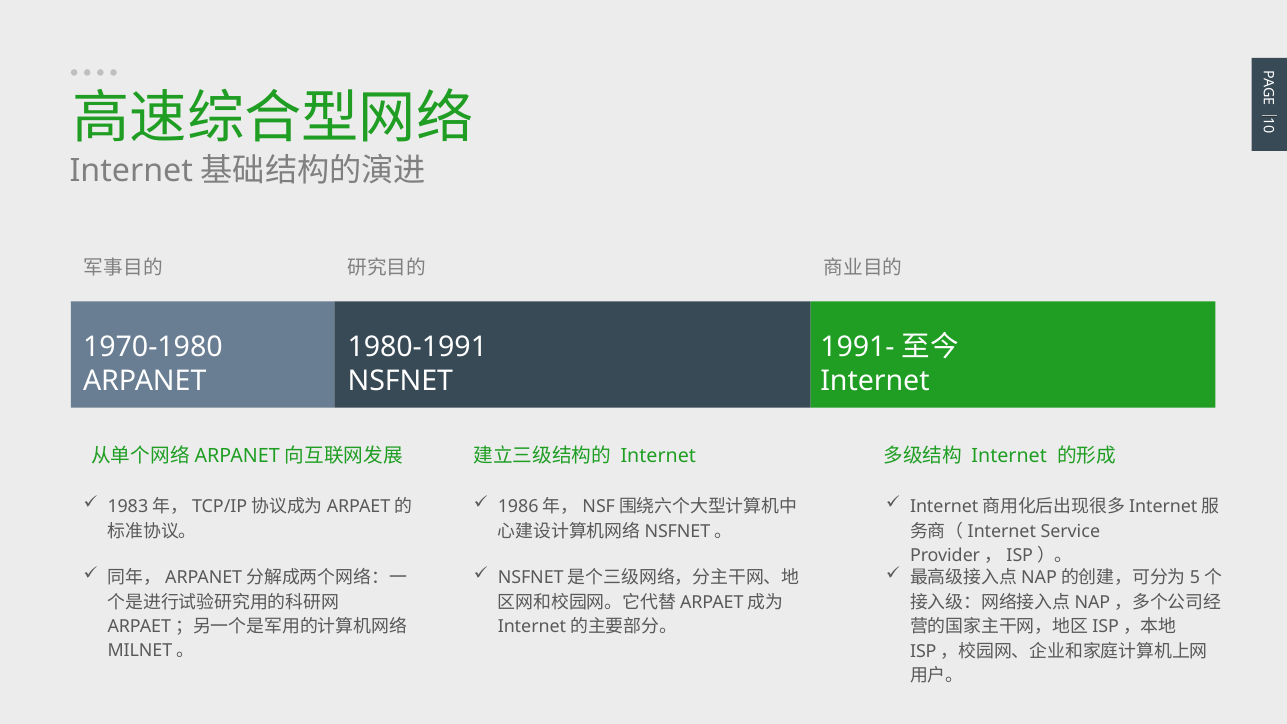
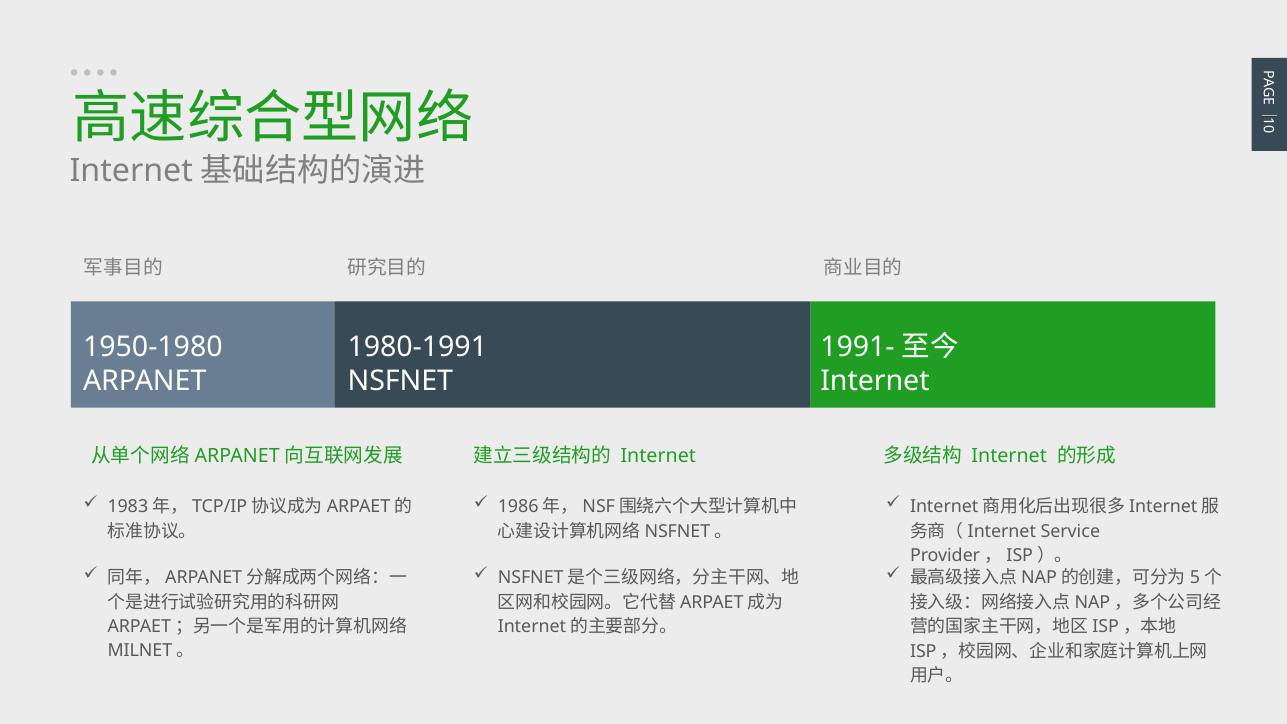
1970-1980: 1970-1980 -> 1950-1980 (153, 347)
